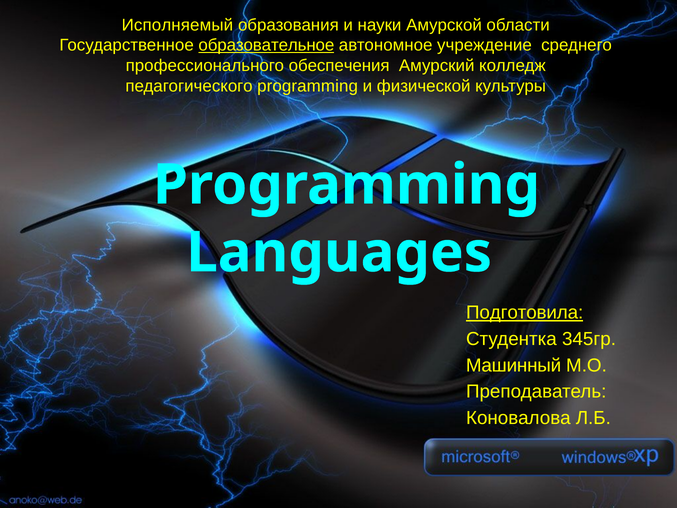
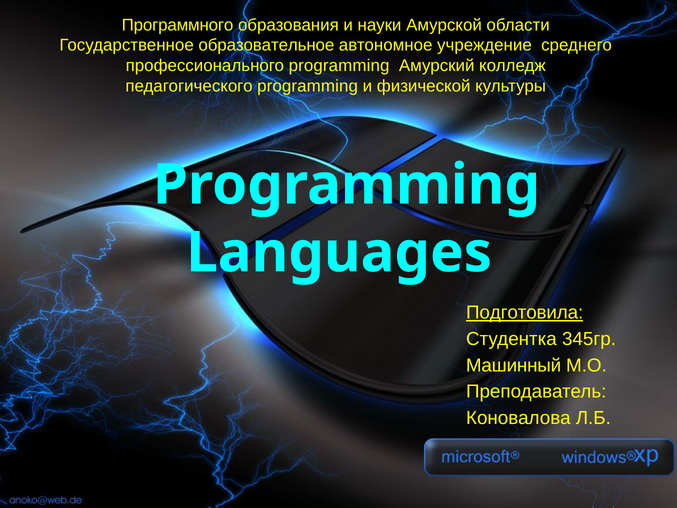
Исполняемый: Исполняемый -> Программного (178, 25)
образовательное underline: present -> none (266, 45)
профессионального обеспечения: обеспечения -> programming (339, 66)
